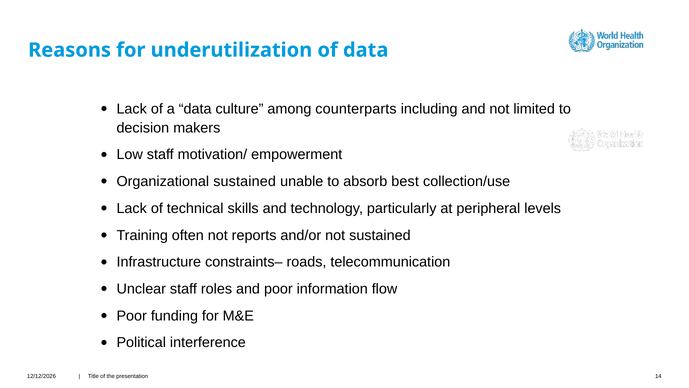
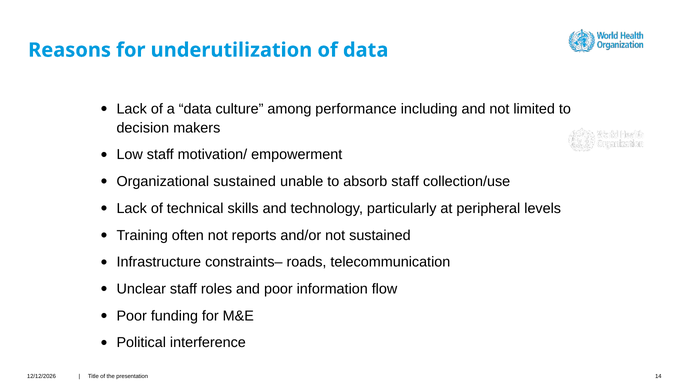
counterparts: counterparts -> performance (356, 109)
absorb best: best -> staff (405, 181)
